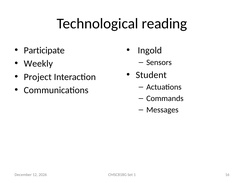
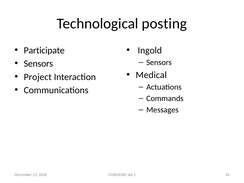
reading: reading -> posting (164, 24)
Weekly: Weekly -> Sensors (38, 64)
Student: Student -> Medical (151, 75)
